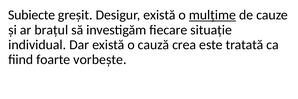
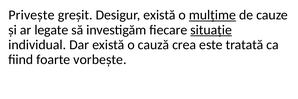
Subiecte: Subiecte -> Privește (32, 15)
brațul: brațul -> legate (51, 30)
situație underline: none -> present (211, 30)
